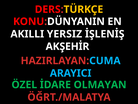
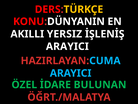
AKŞEHİR: AKŞEHİR -> ARAYICI (67, 46)
OLMAYAN: OLMAYAN -> BULUNAN (100, 84)
